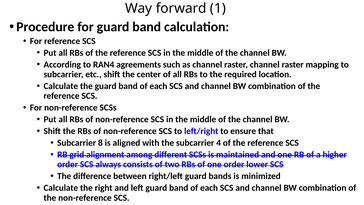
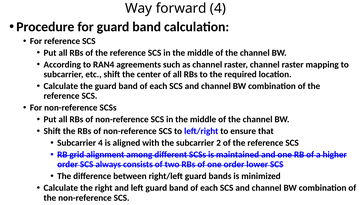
forward 1: 1 -> 4 (218, 8)
Subcarrier 8: 8 -> 4 (100, 143)
4: 4 -> 2 (219, 143)
